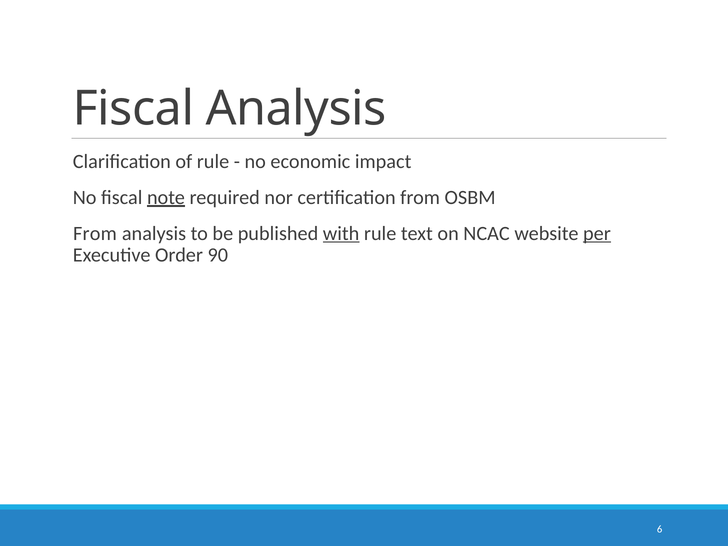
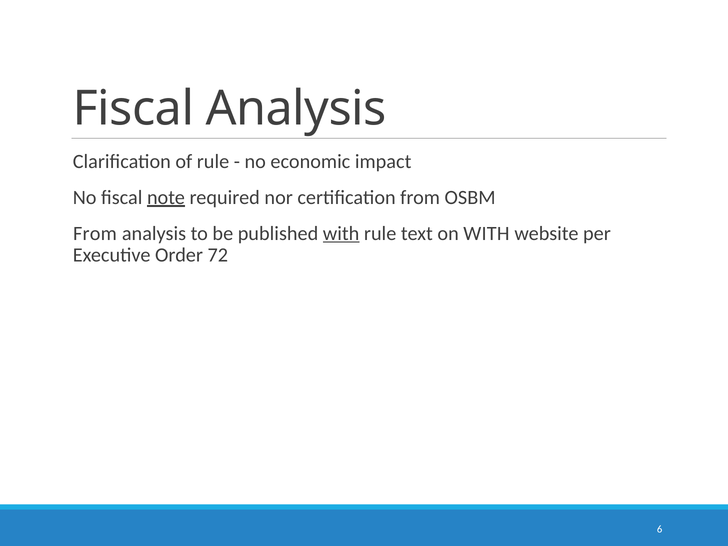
on NCAC: NCAC -> WITH (486, 233)
per underline: present -> none (597, 233)
90: 90 -> 72 (218, 255)
